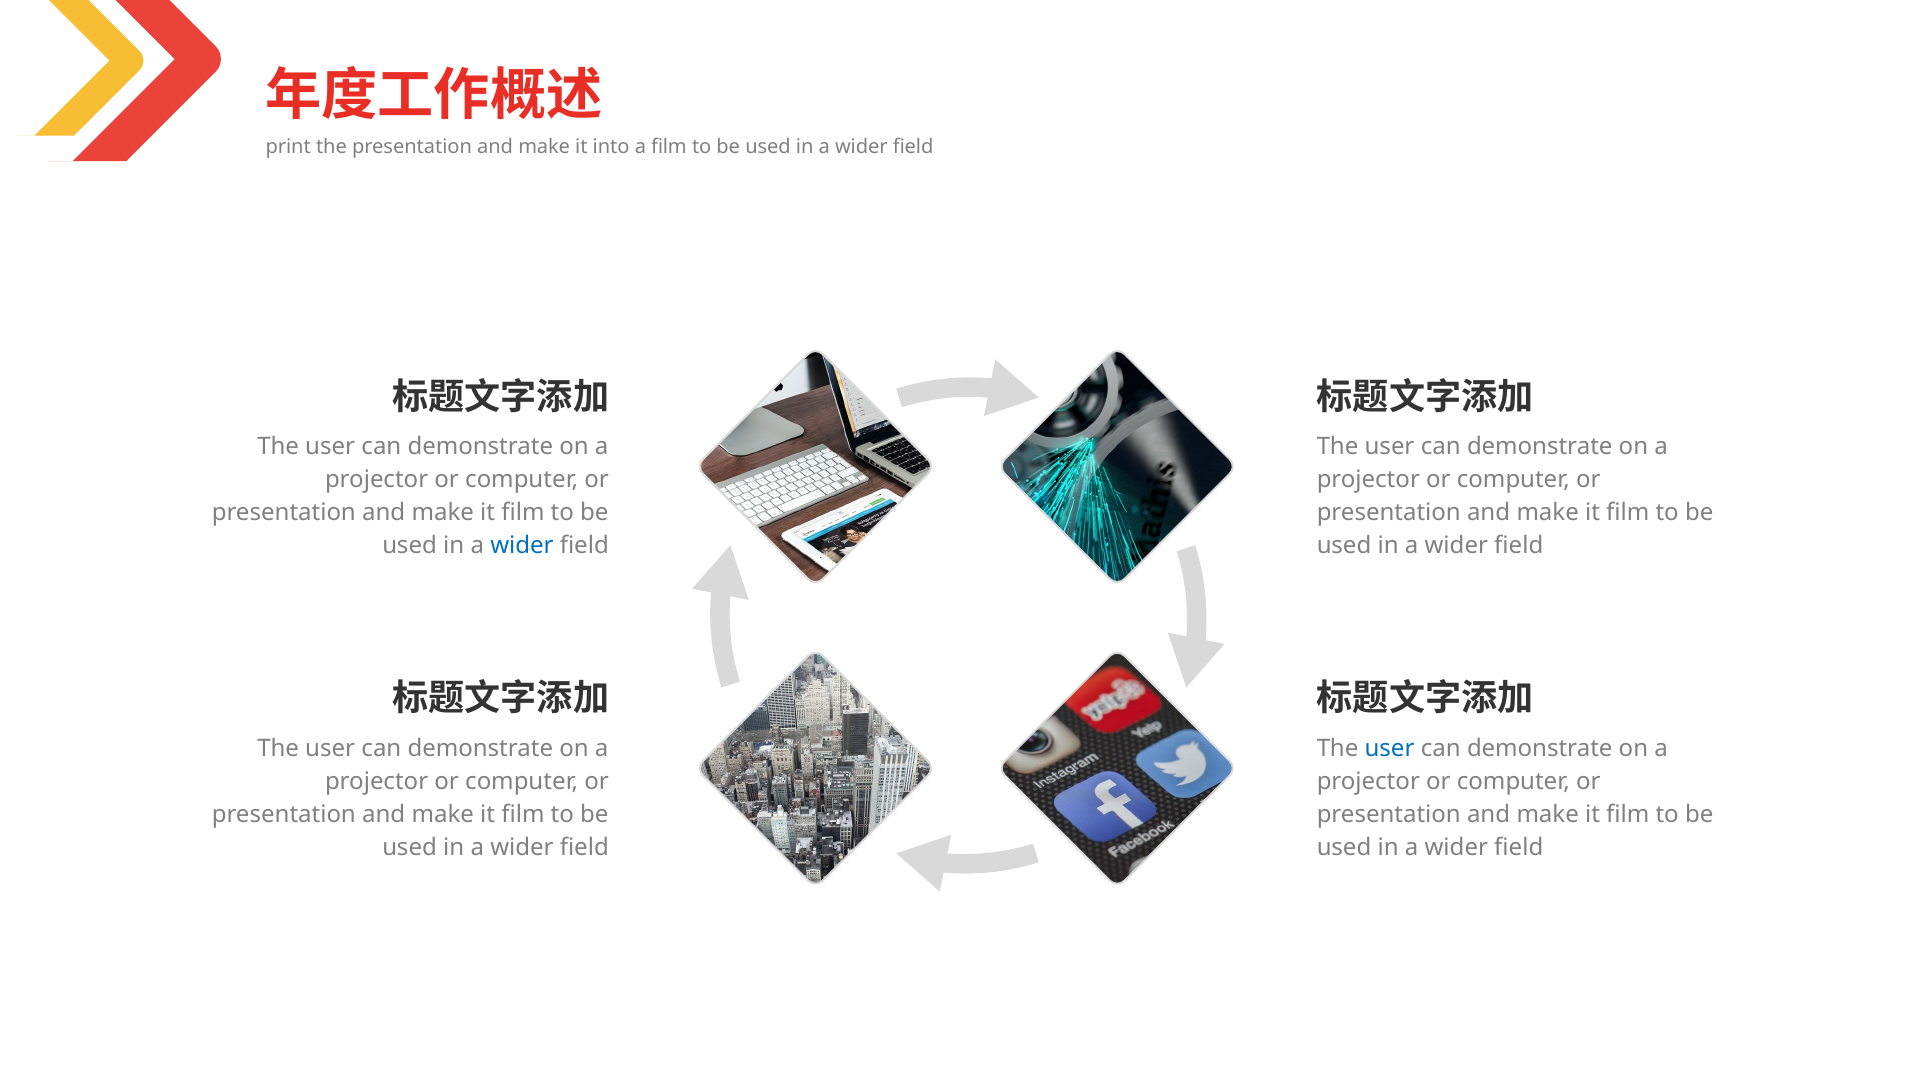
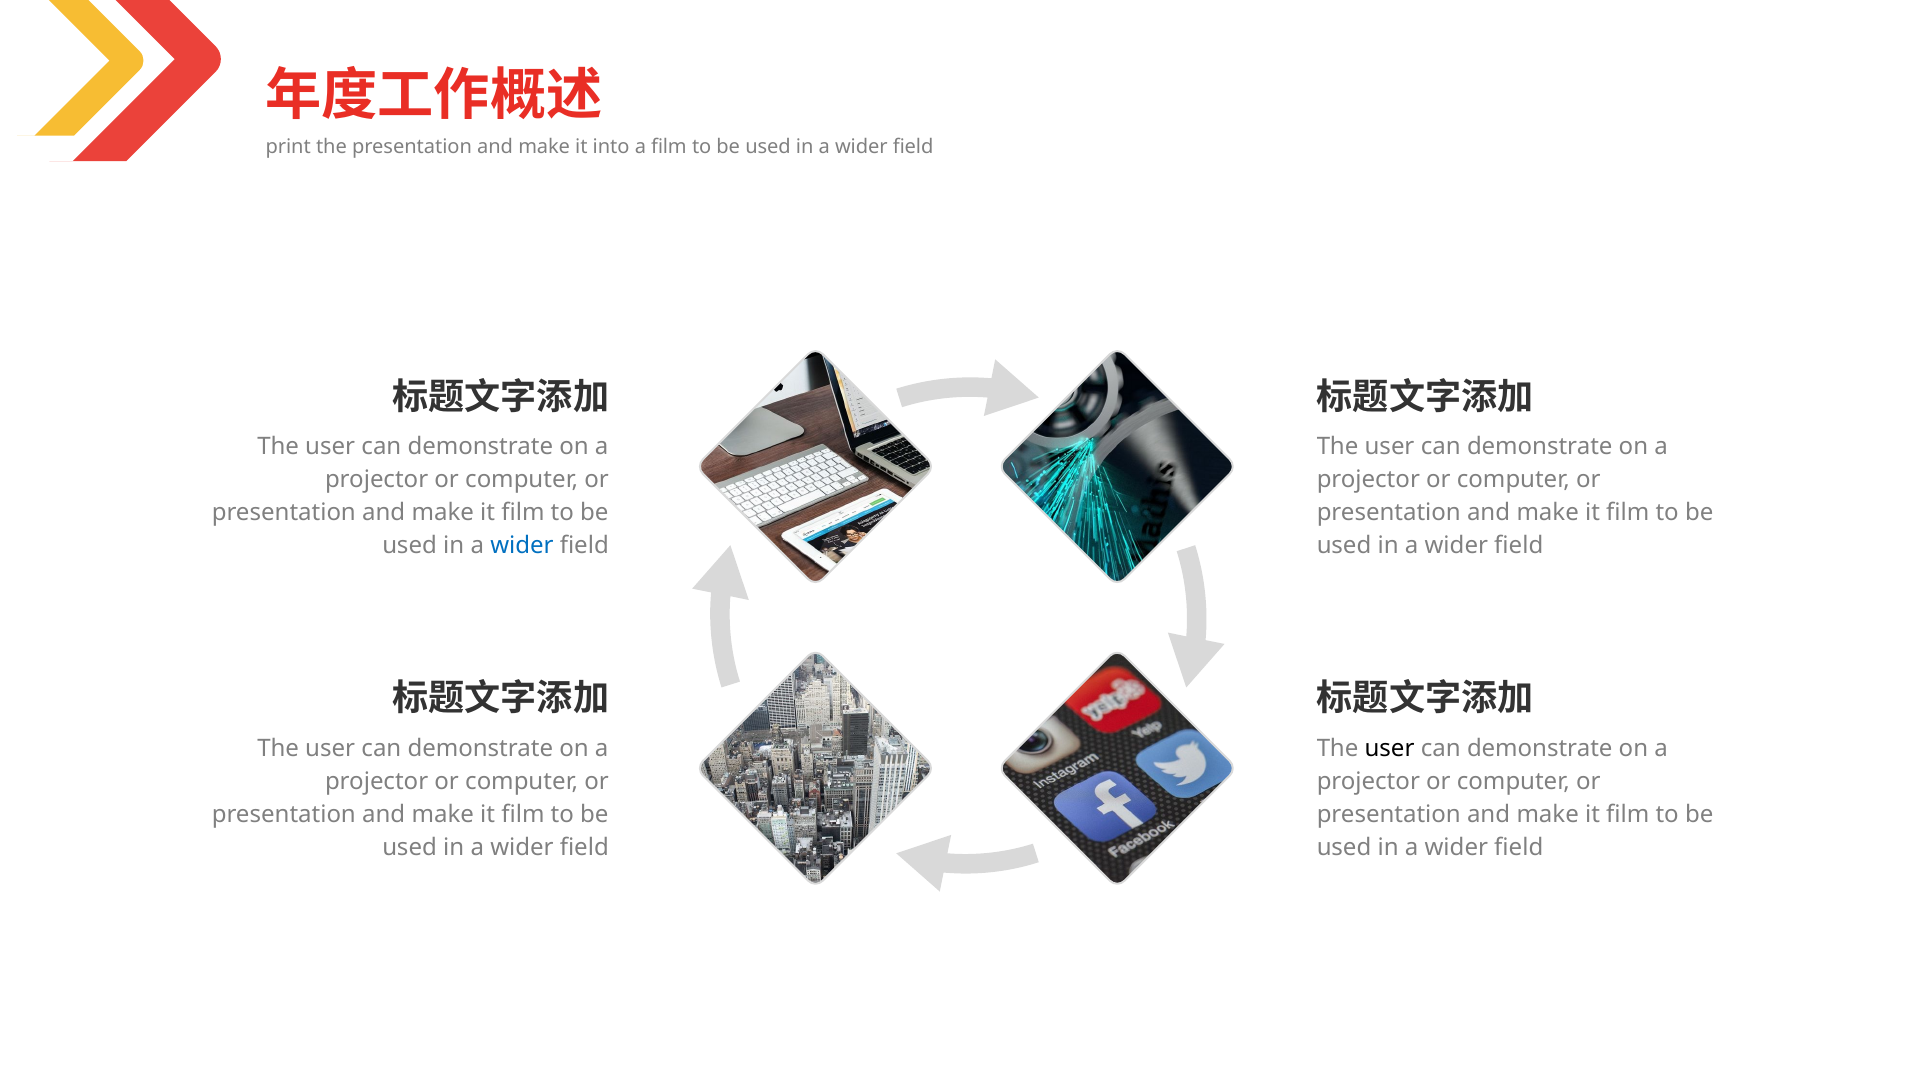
user colour: blue -> black (1390, 749)
